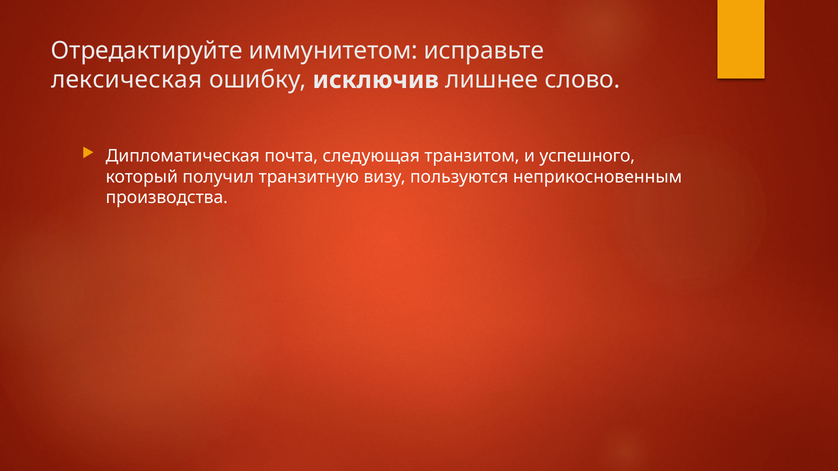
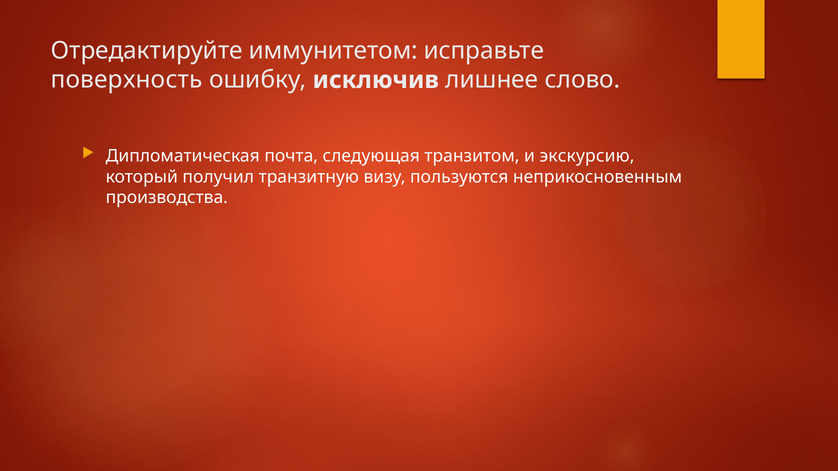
лексическая: лексическая -> поверхность (127, 80)
успешного: успешного -> экскурсию (587, 156)
